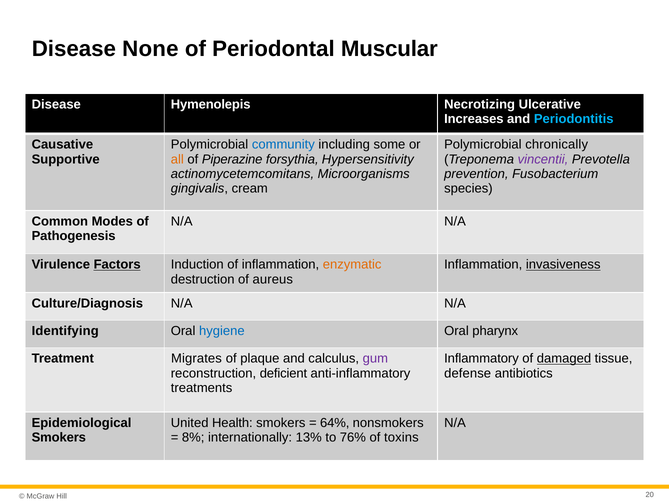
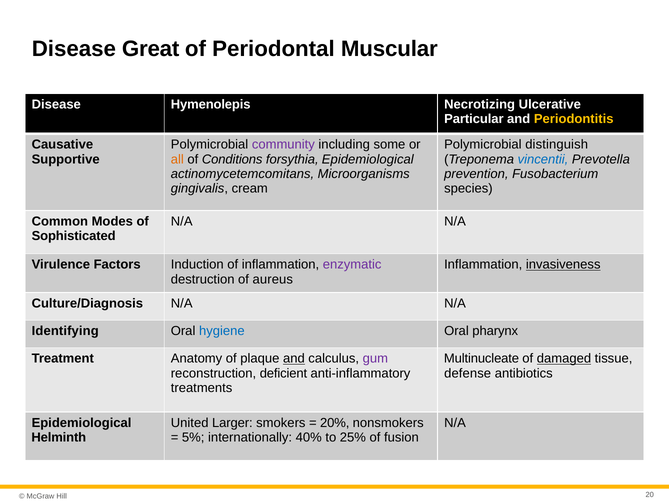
None: None -> Great (151, 49)
Increases: Increases -> Particular (474, 119)
Periodontitis colour: light blue -> yellow (574, 119)
community colour: blue -> purple (283, 145)
chronically: chronically -> distinguish (557, 145)
Piperazine: Piperazine -> Conditions (232, 159)
forsythia Hypersensitivity: Hypersensitivity -> Epidemiological (368, 159)
vincentii colour: purple -> blue (543, 159)
Pathogenesis: Pathogenesis -> Sophisticated (74, 236)
Factors underline: present -> none (117, 265)
enzymatic colour: orange -> purple (352, 265)
Migrates: Migrates -> Anatomy (197, 358)
and underline: none -> present (294, 358)
Inflammatory: Inflammatory -> Multinucleate (482, 358)
Health: Health -> Larger (232, 423)
64%: 64% -> 20% (335, 423)
Smokers: Smokers -> Helminth (59, 437)
8%: 8% -> 5% (193, 437)
13%: 13% -> 40% (309, 437)
76%: 76% -> 25% (353, 437)
toxins: toxins -> fusion (401, 437)
